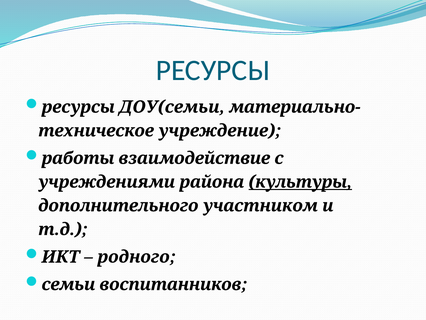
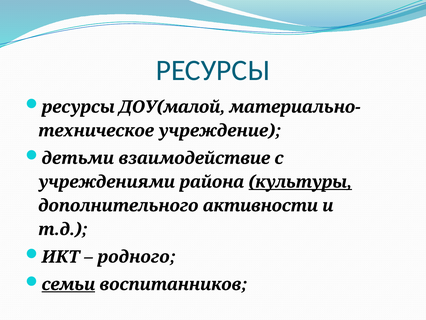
ДОУ(семьи: ДОУ(семьи -> ДОУ(малой (172, 107)
работы: работы -> детьми (78, 158)
участником: участником -> активности (260, 205)
семьи underline: none -> present (68, 284)
